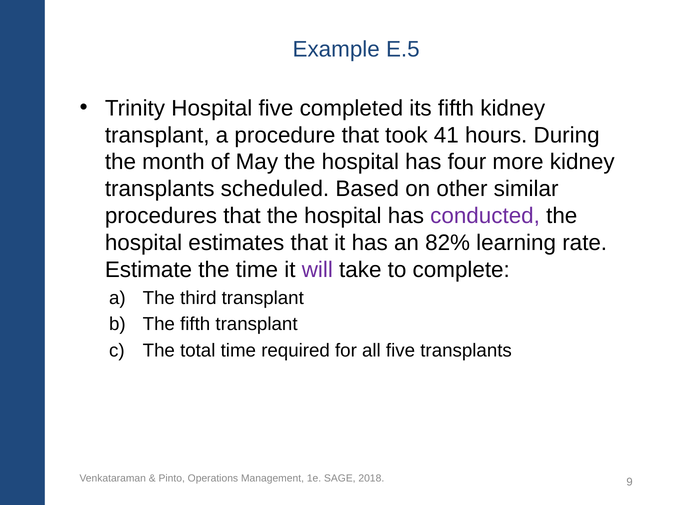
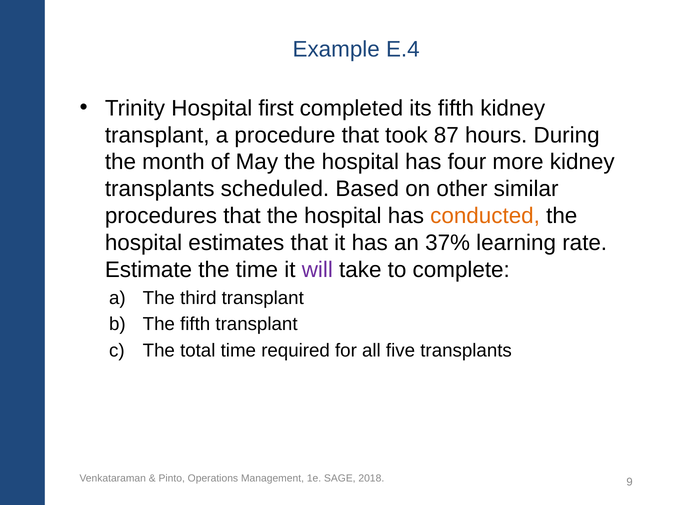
E.5: E.5 -> E.4 (403, 49)
Hospital five: five -> first (276, 108)
41: 41 -> 87 (446, 135)
conducted colour: purple -> orange (485, 216)
82%: 82% -> 37% (448, 243)
